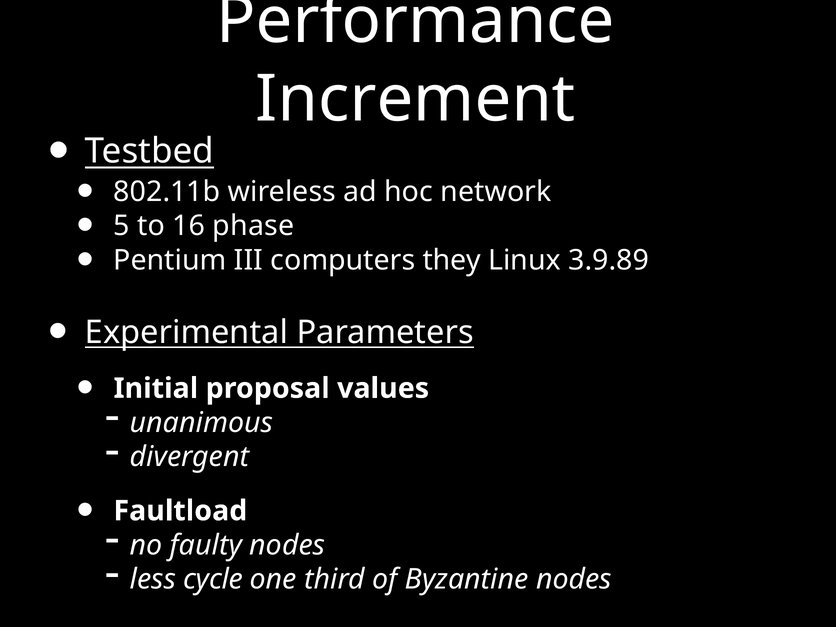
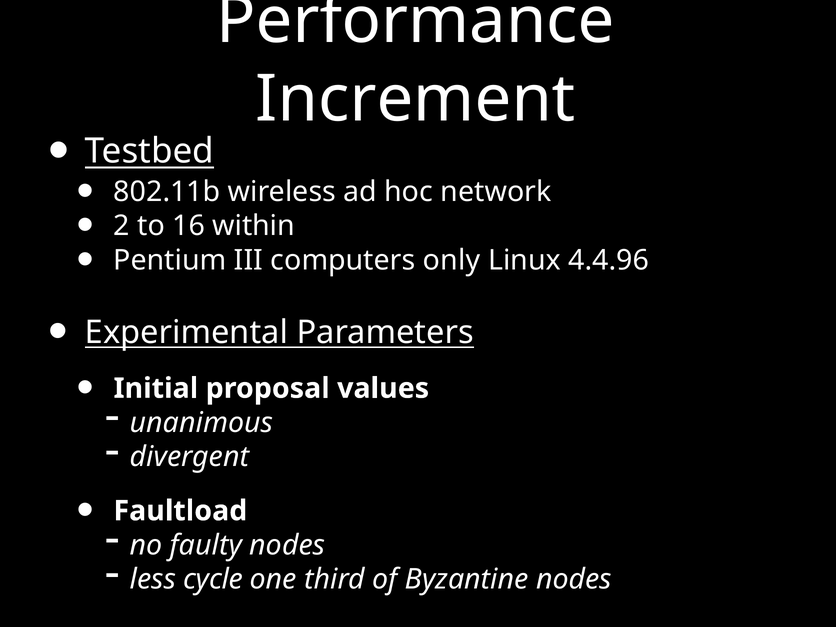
5: 5 -> 2 (122, 226)
phase: phase -> within (254, 226)
they: they -> only (452, 260)
3.9.89: 3.9.89 -> 4.4.96 (609, 260)
